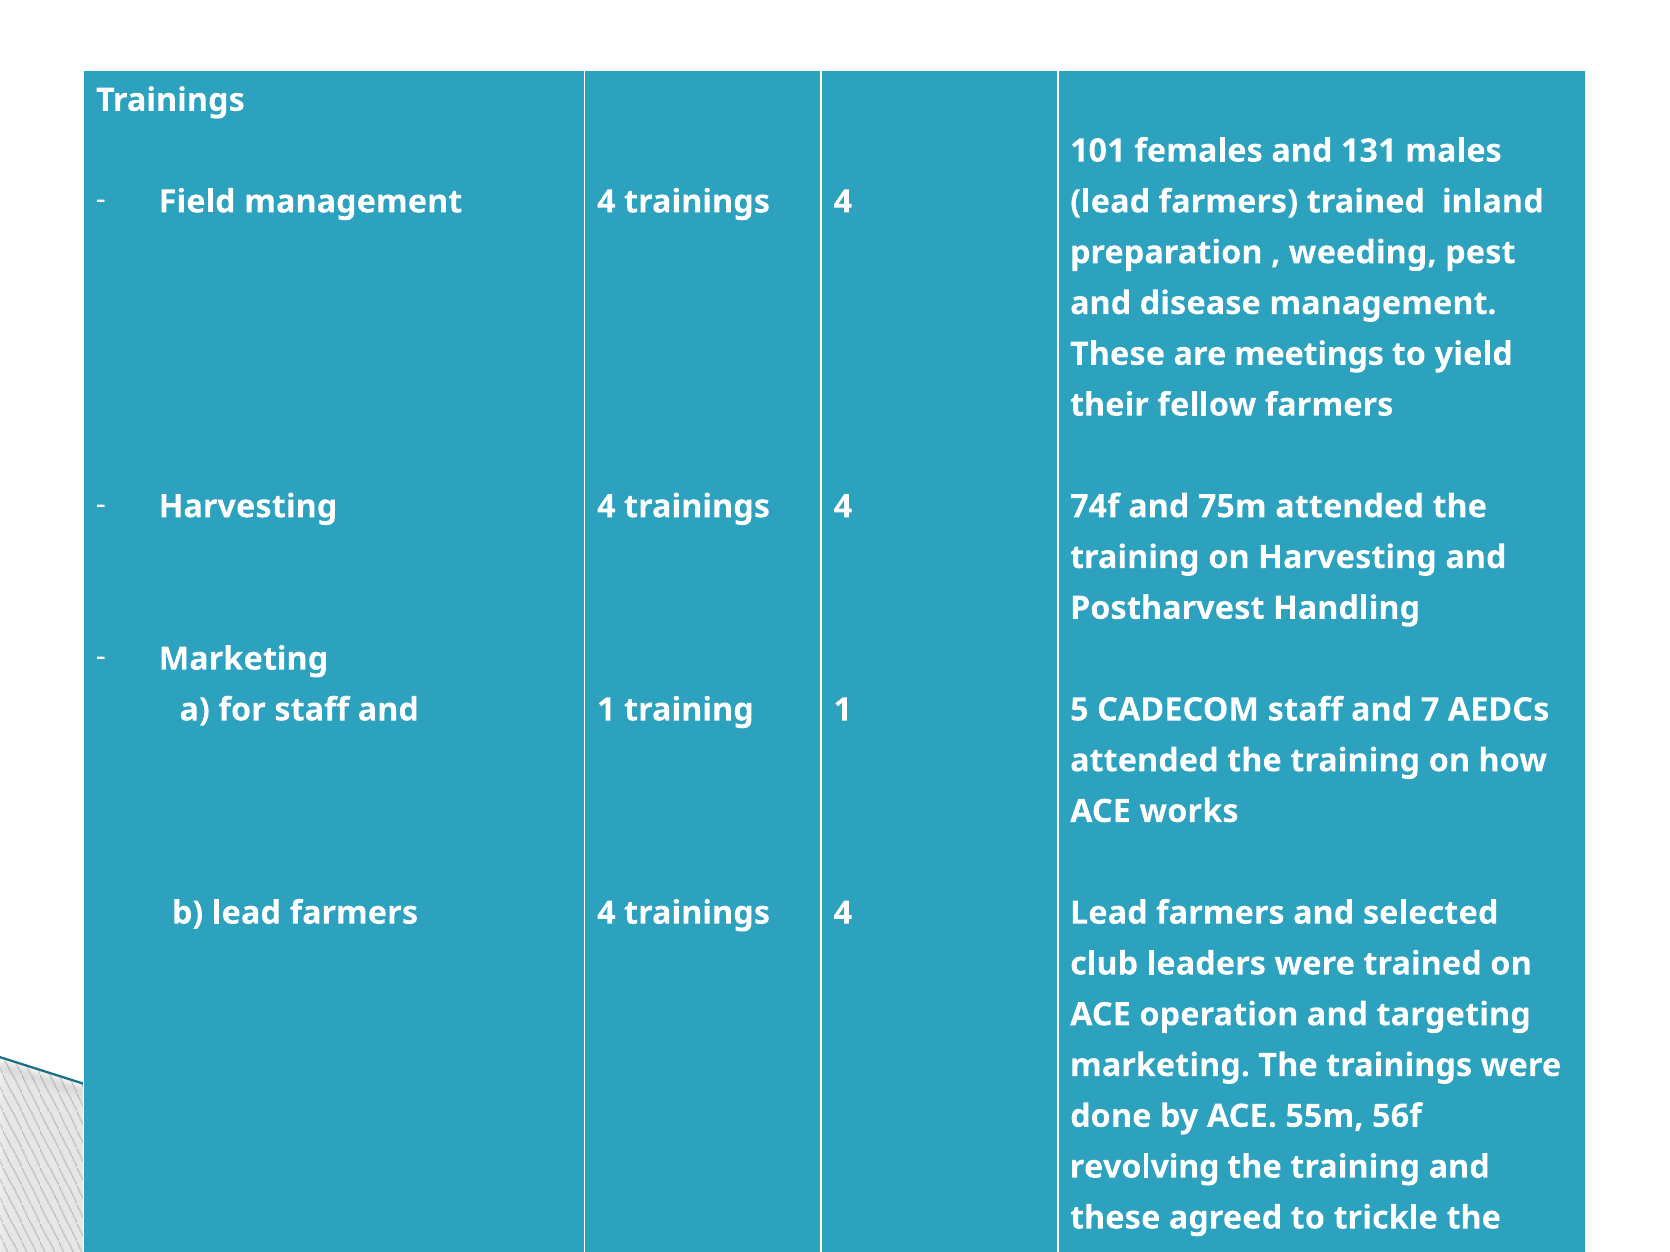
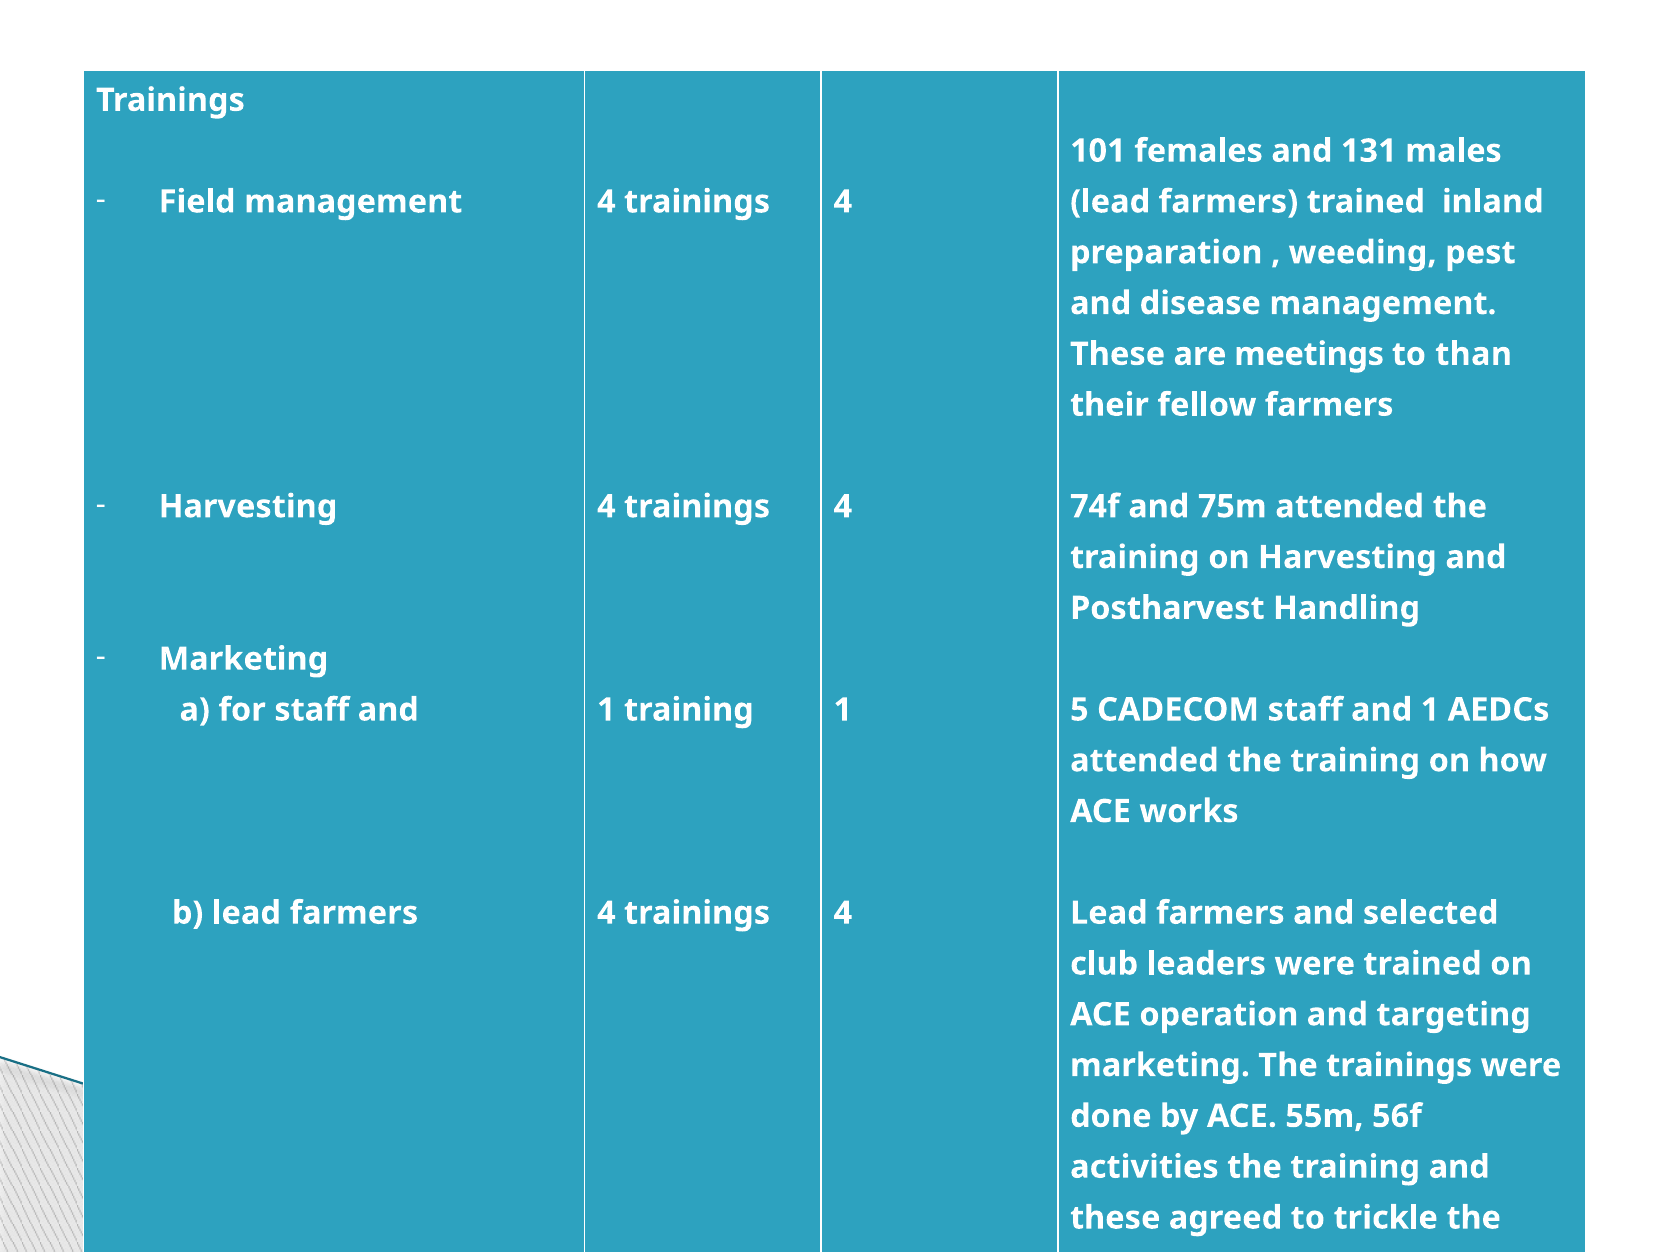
yield: yield -> than (1474, 354)
and 7: 7 -> 1 (1430, 710)
revolving: revolving -> activities (1144, 1167)
